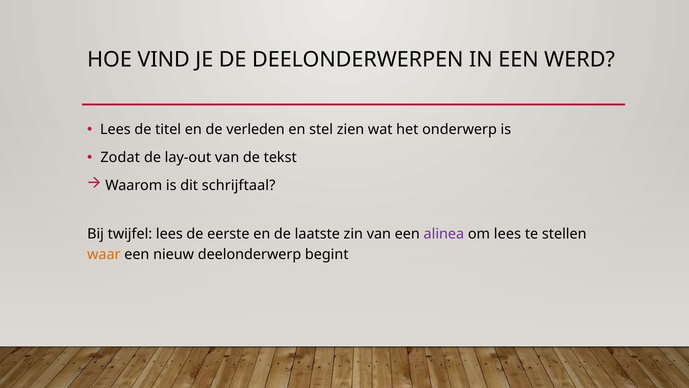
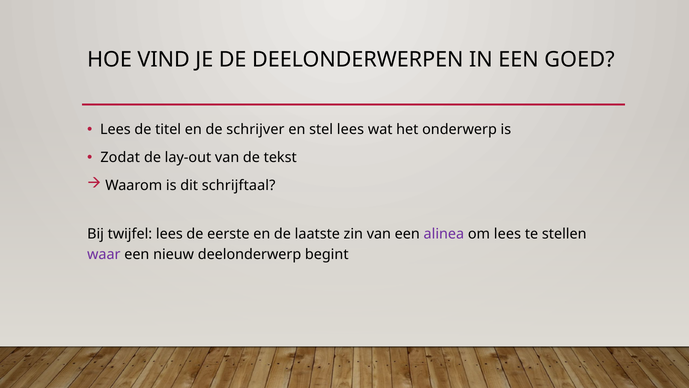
WERD: WERD -> GOED (579, 60)
verleden: verleden -> schrijver (255, 130)
stel zien: zien -> lees (350, 130)
waar colour: orange -> purple (104, 254)
